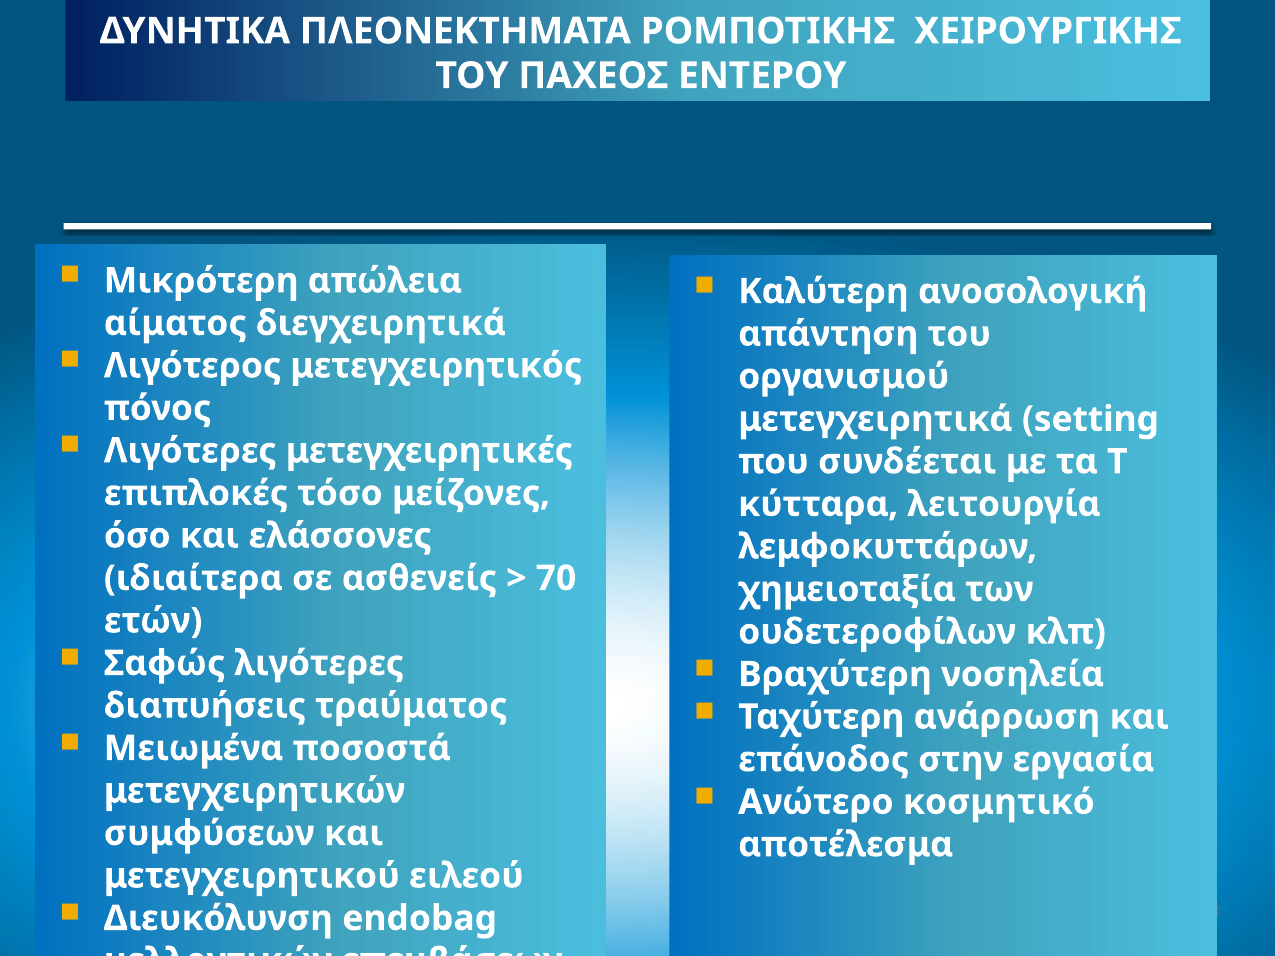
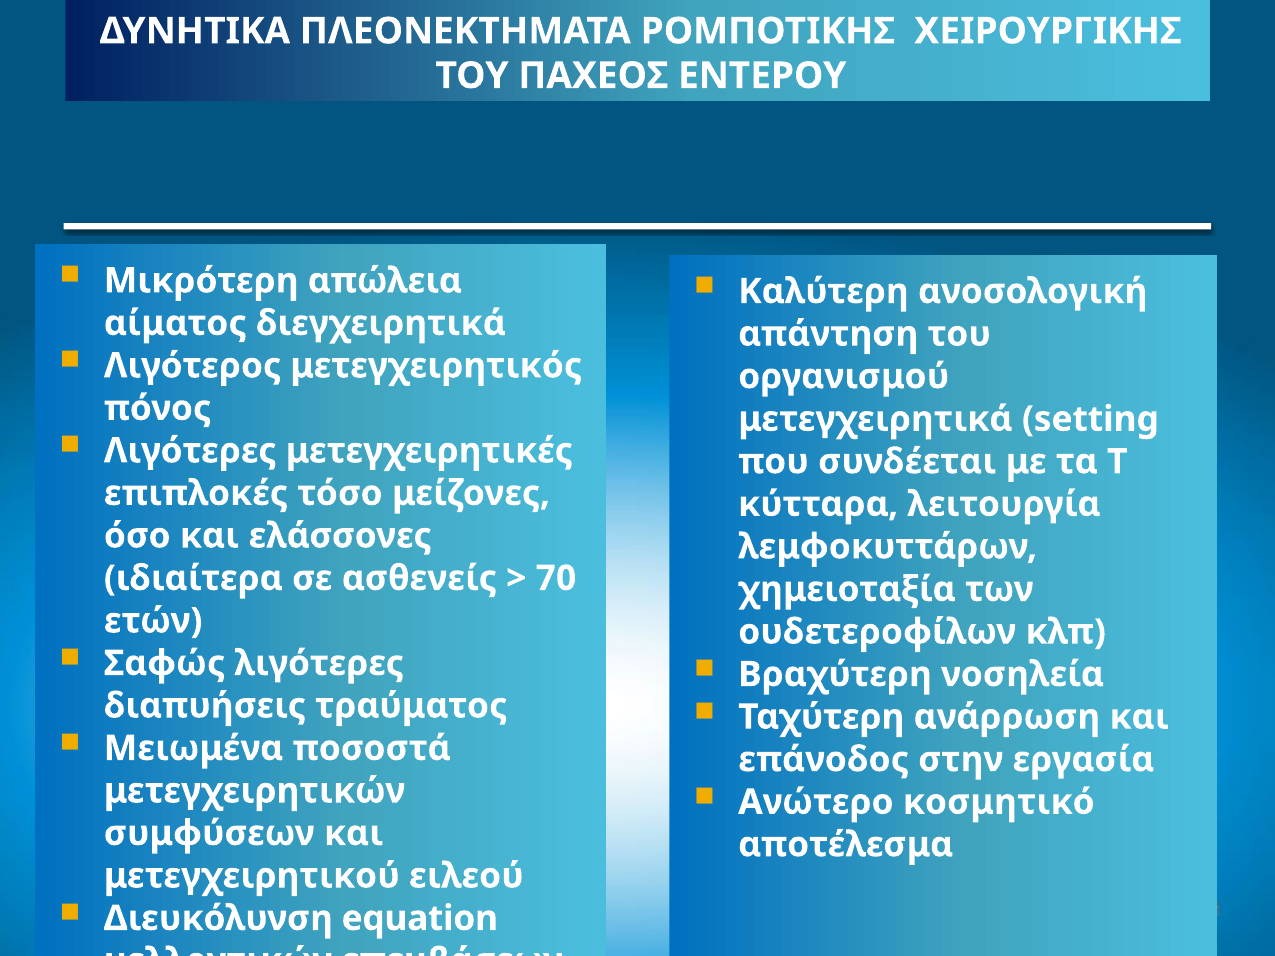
endobag: endobag -> equation (420, 919)
